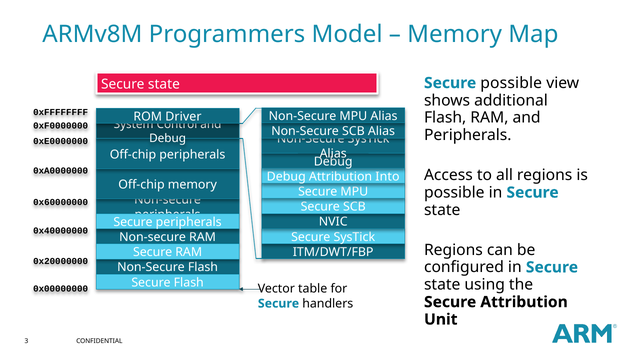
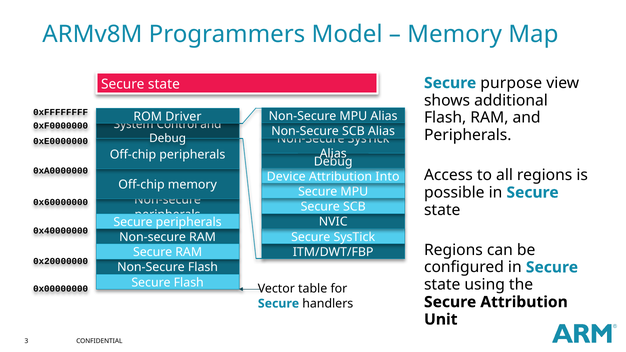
Secure possible: possible -> purpose (511, 83)
Debug: Debug -> Device (286, 177)
